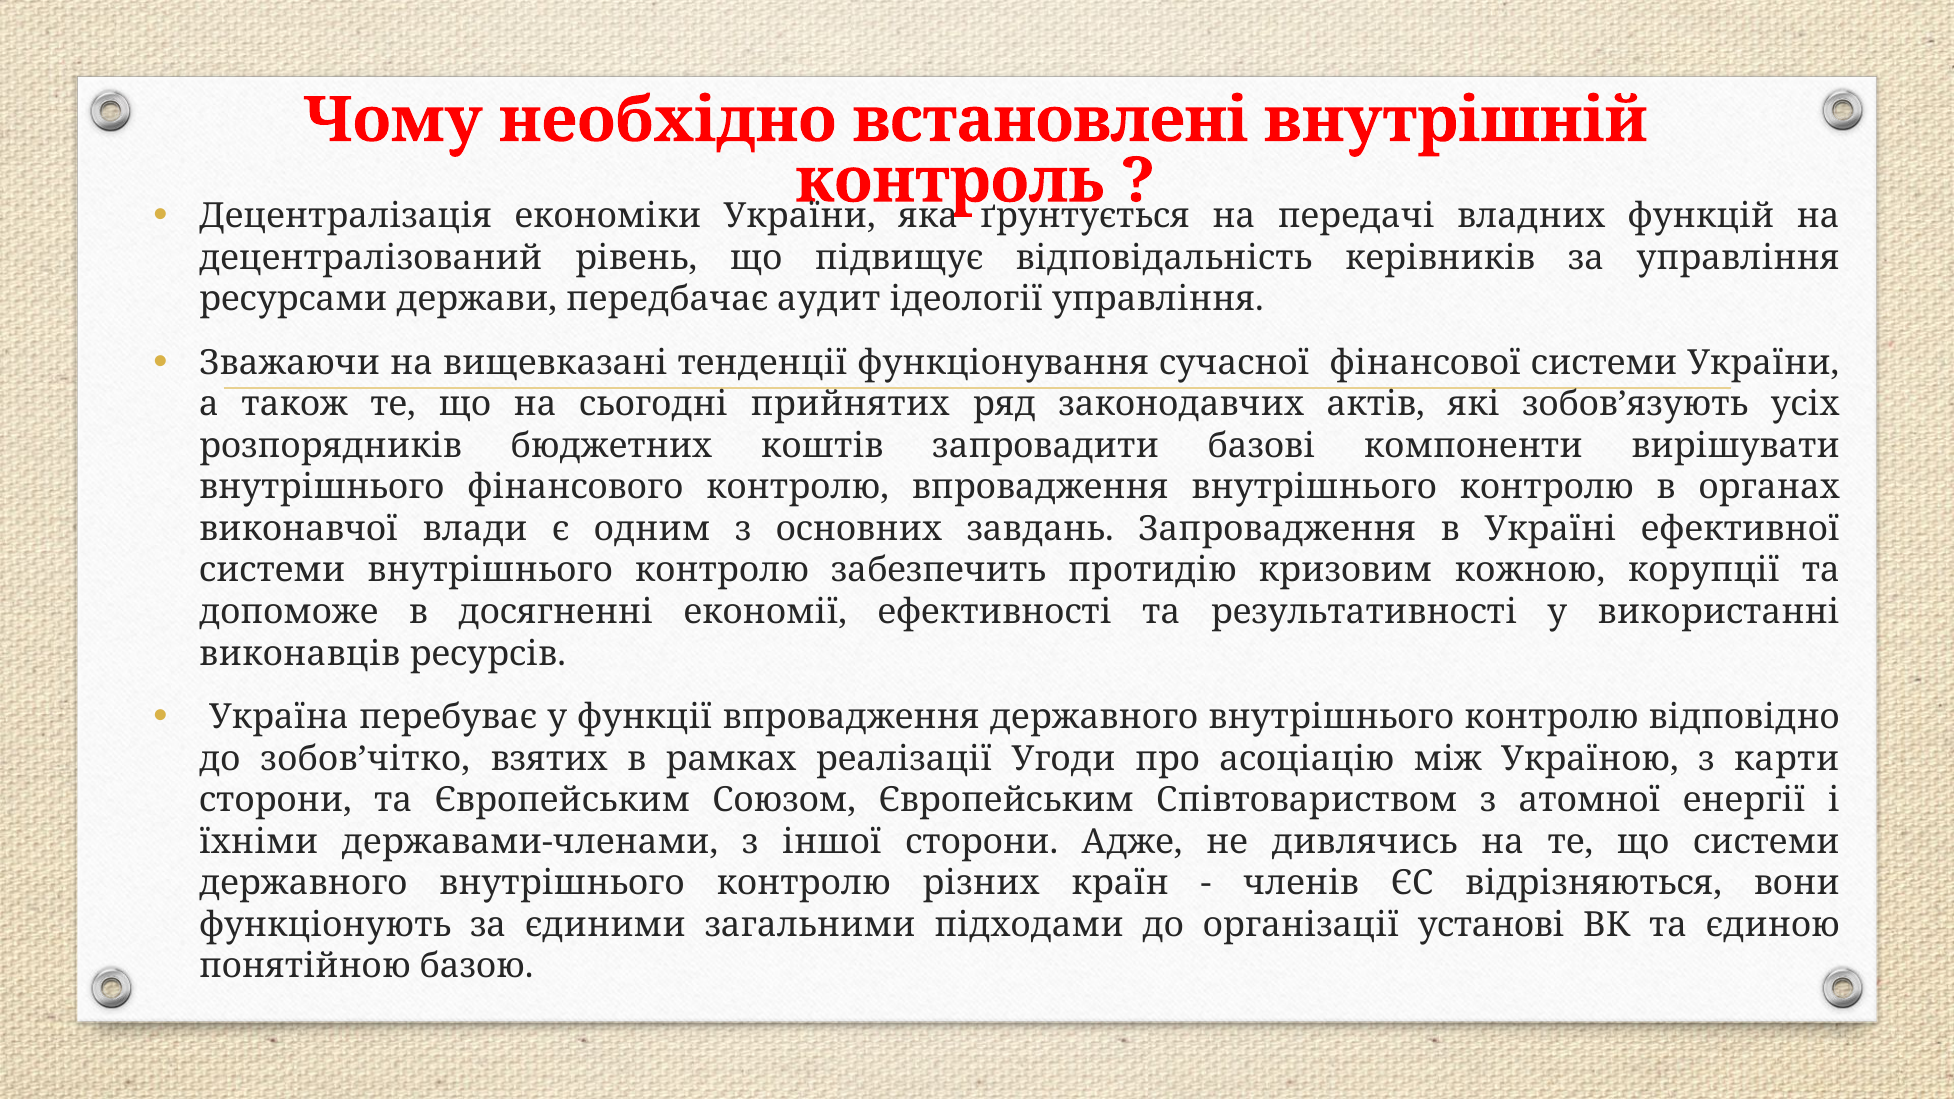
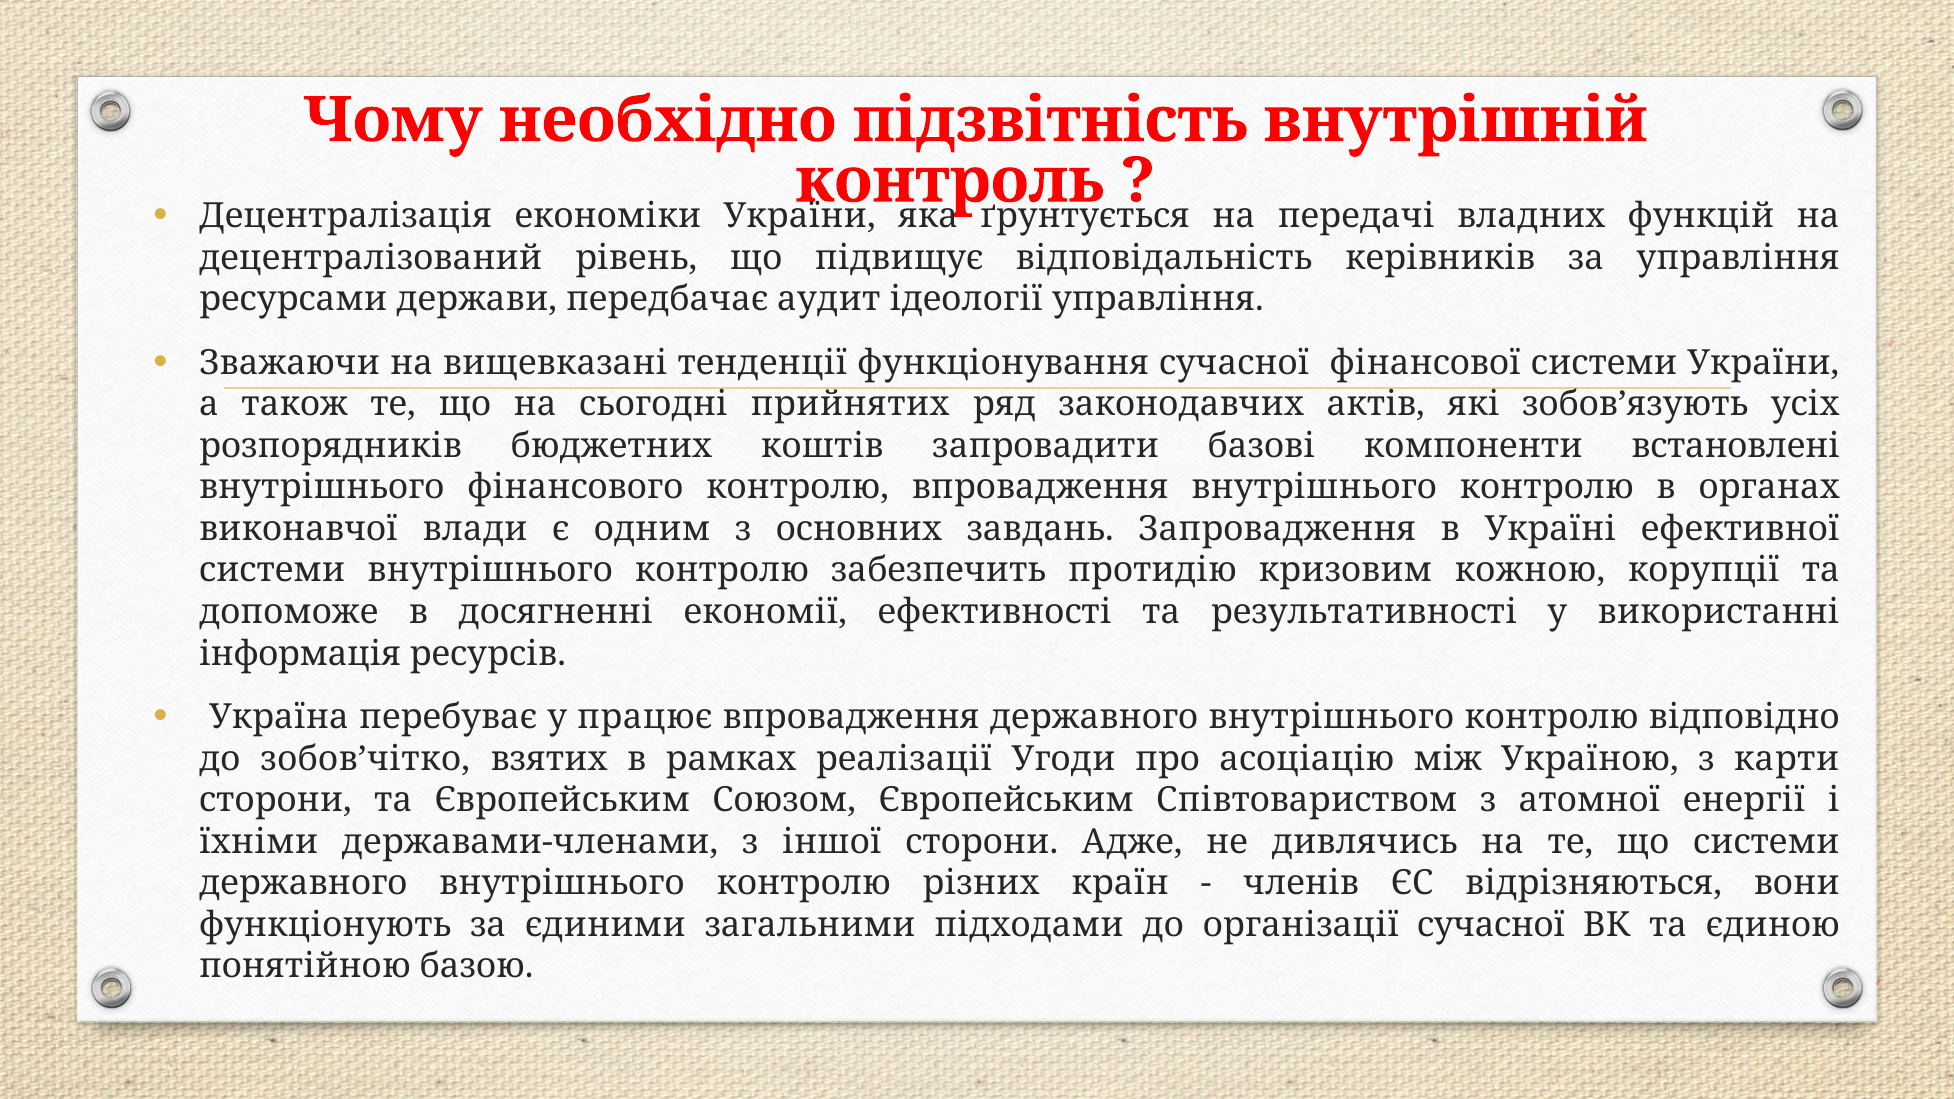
встановлені: встановлені -> підзвітність (1050, 120)
вирішувати: вирішувати -> встановлені (1736, 446)
виконавців: виконавців -> інформація (300, 654)
функції: функції -> працює (645, 717)
організації установі: установі -> сучасної (1491, 925)
